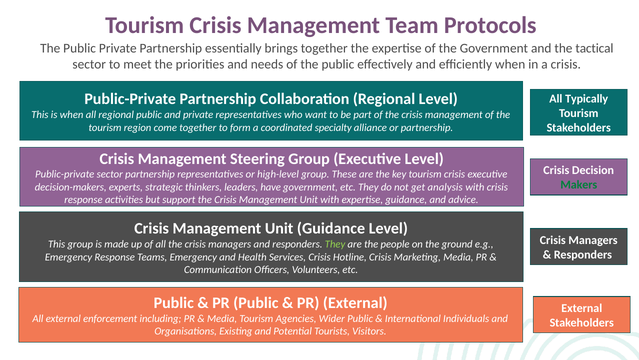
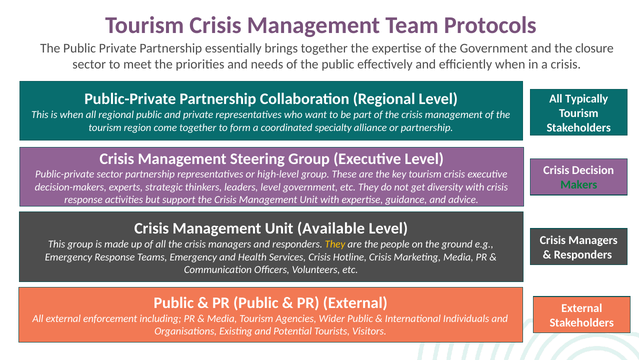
tactical: tactical -> closure (594, 48)
leaders have: have -> level (271, 187)
analysis: analysis -> diversity (445, 187)
Unit Guidance: Guidance -> Available (331, 228)
They colour: light green -> yellow (335, 244)
